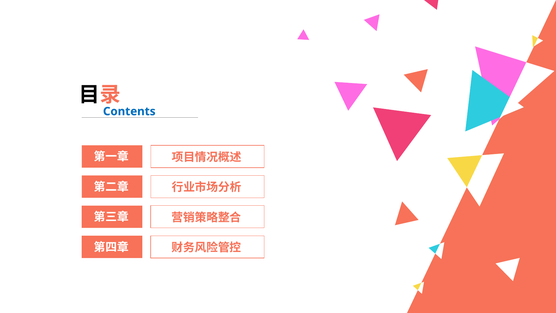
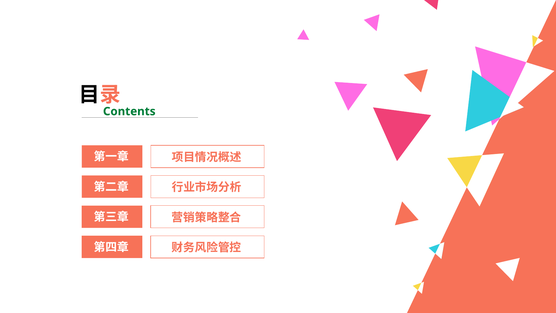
Contents colour: blue -> green (129, 111)
